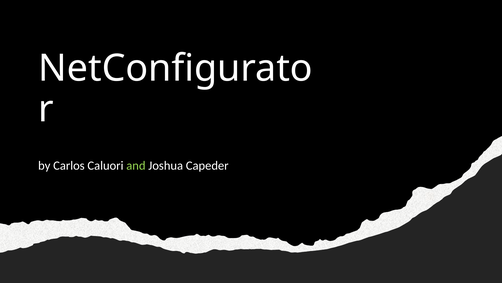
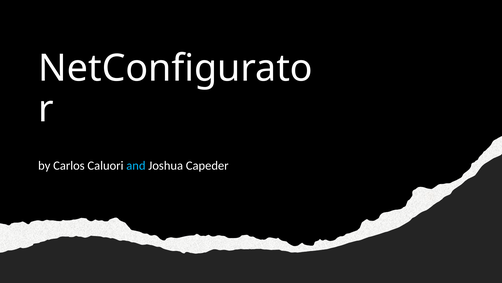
and colour: light green -> light blue (136, 165)
